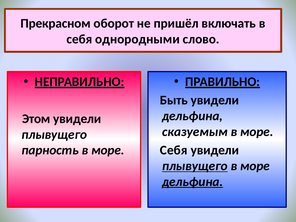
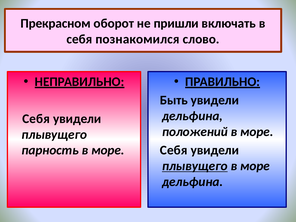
пришёл: пришёл -> пришли (176, 23)
однородными: однородными -> познакомился (137, 39)
Этом: Этом -> Себя (36, 119)
сказуемым: сказуемым -> положений (195, 132)
дельфина underline: present -> none (192, 182)
